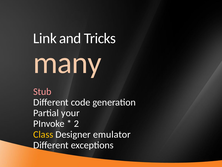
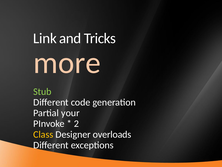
many: many -> more (67, 63)
Stub colour: pink -> light green (42, 91)
emulator: emulator -> overloads (112, 134)
